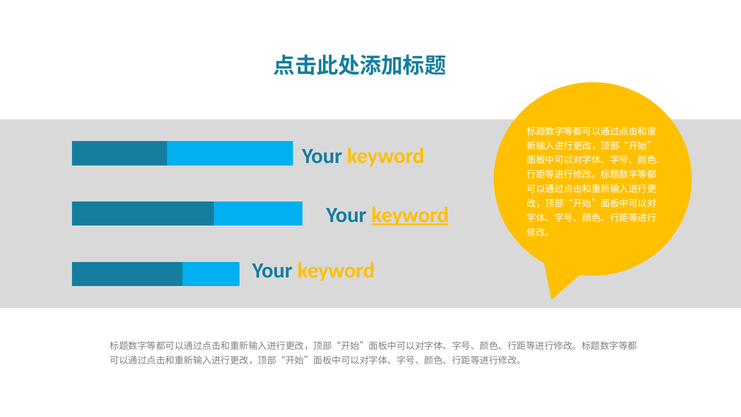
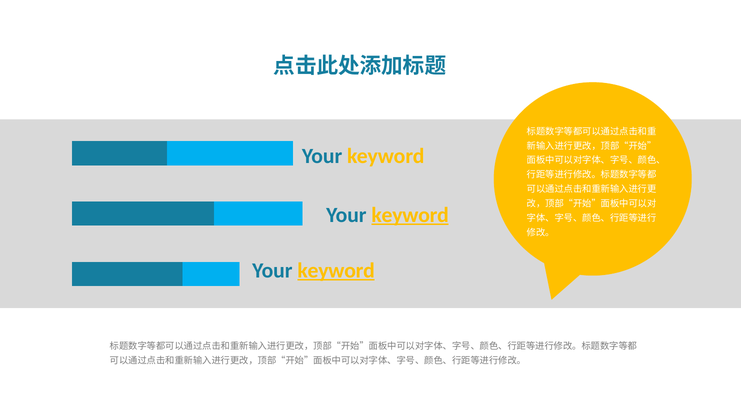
keyword underline: none -> present (336, 270)
